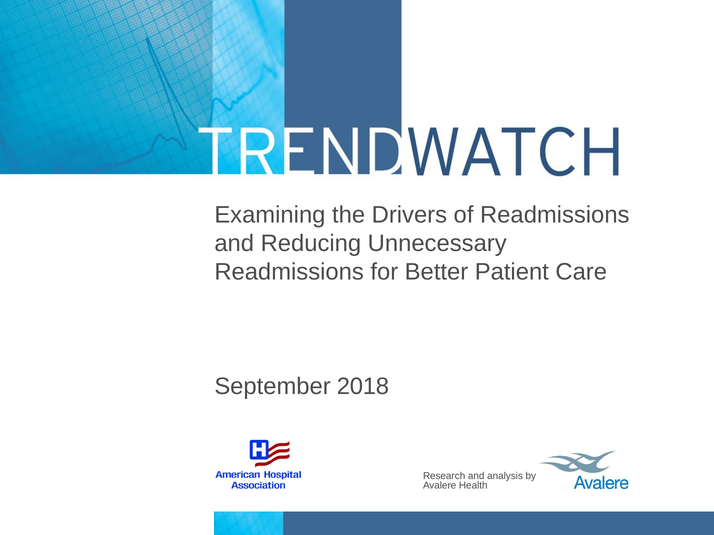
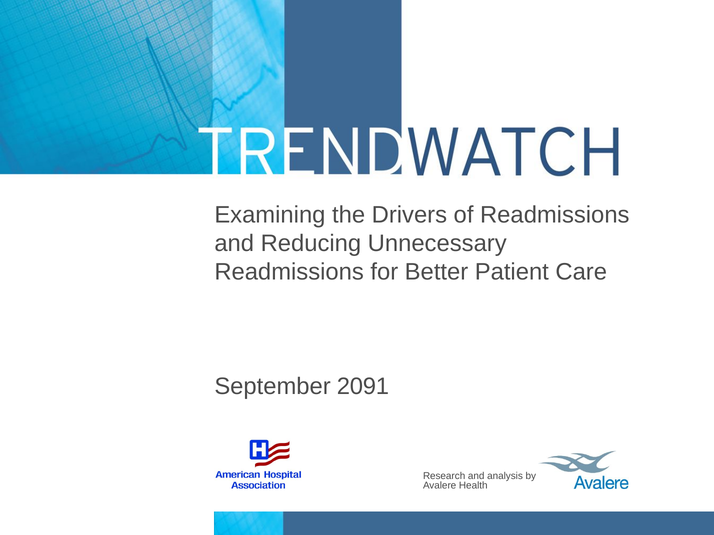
2018: 2018 -> 2091 (363, 387)
